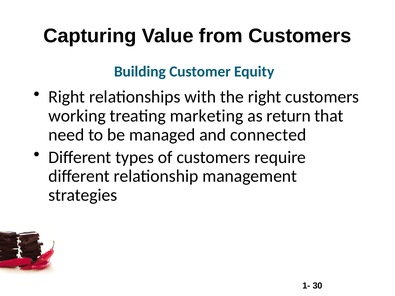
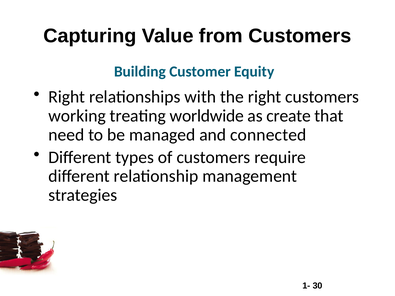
marketing: marketing -> worldwide (207, 116)
return: return -> create (289, 116)
